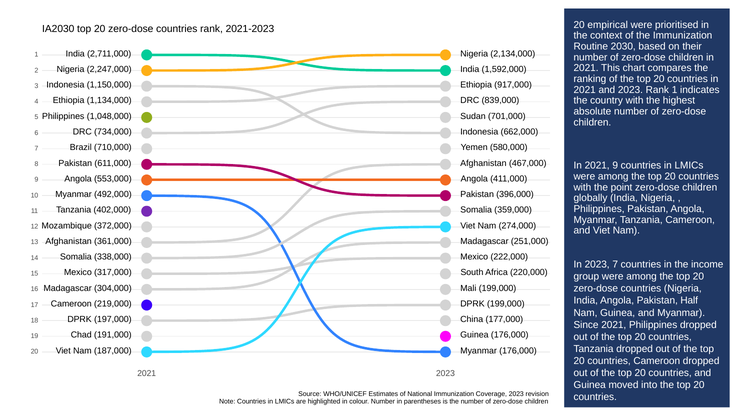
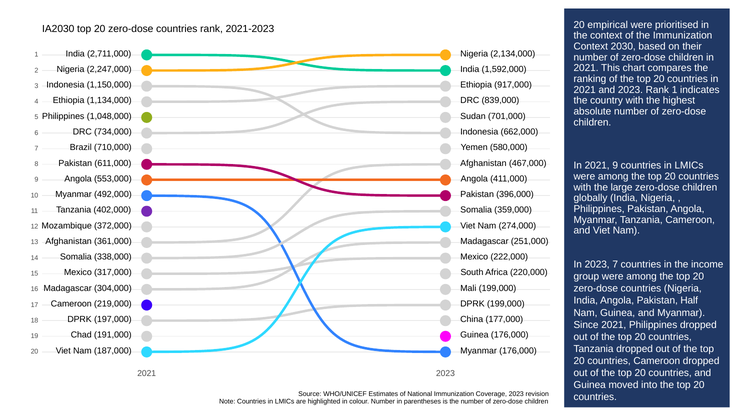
Routine: Routine -> Context (591, 46)
point: point -> large (622, 187)
